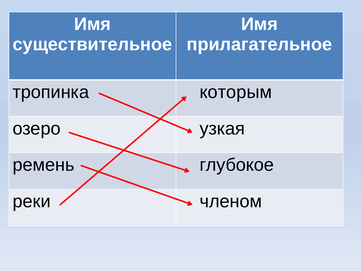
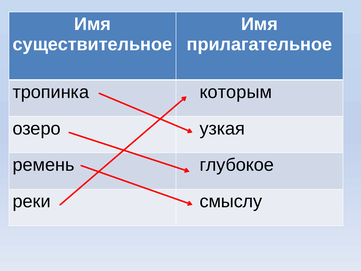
членом: членом -> смыслу (231, 201)
